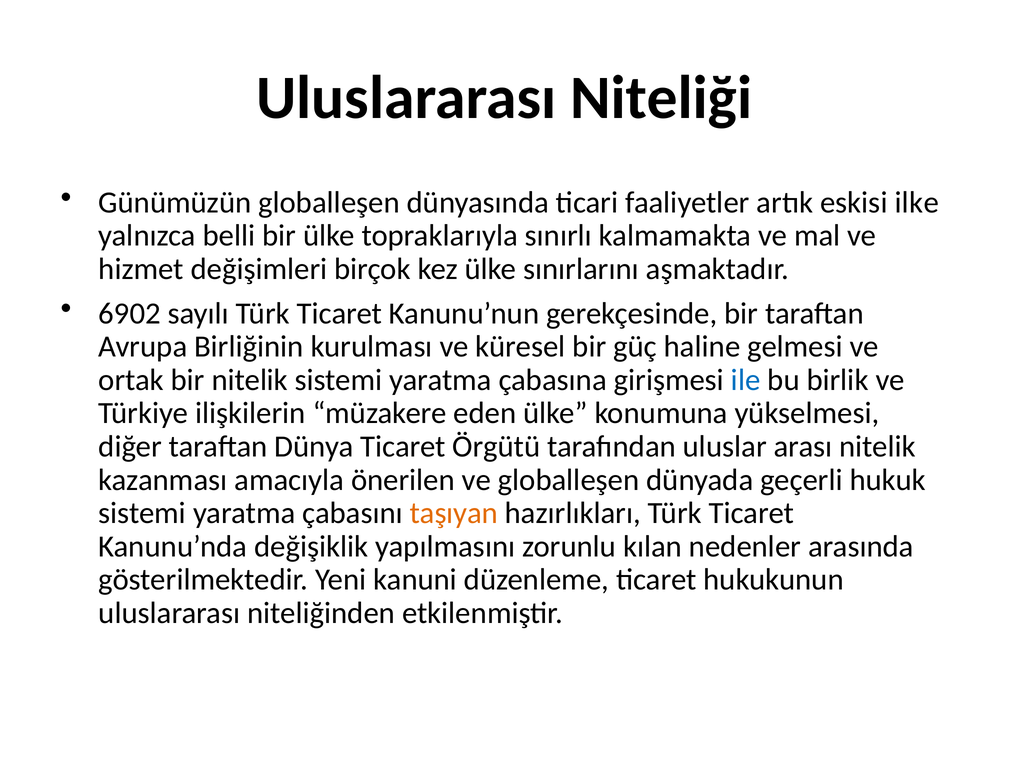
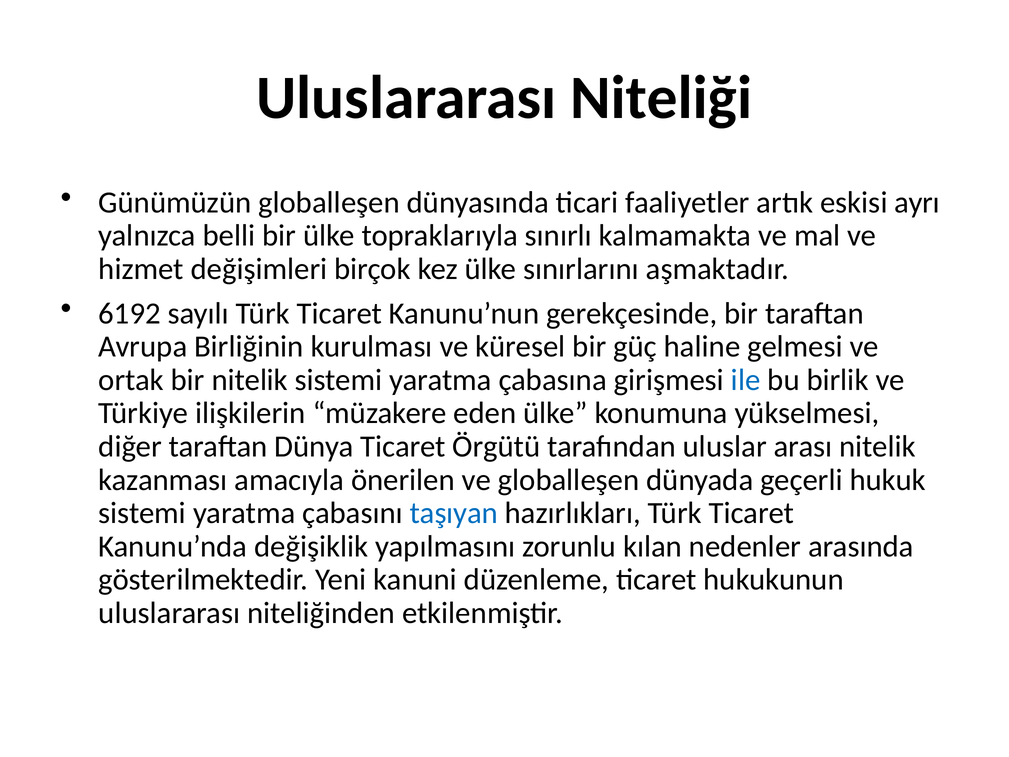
ilke: ilke -> ayrı (917, 202)
6902: 6902 -> 6192 (130, 313)
taşıyan colour: orange -> blue (454, 513)
